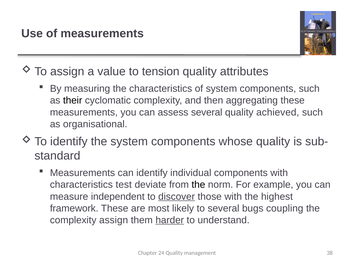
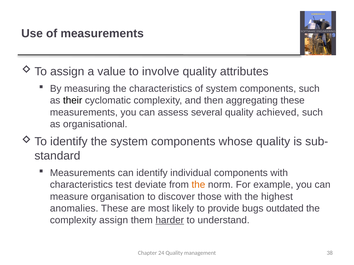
tension: tension -> involve (161, 72)
the colour: black -> orange (198, 185)
independent: independent -> organisation (118, 197)
discover underline: present -> none (177, 197)
framework: framework -> anomalies (74, 209)
to several: several -> provide (224, 209)
coupling: coupling -> outdated (285, 209)
